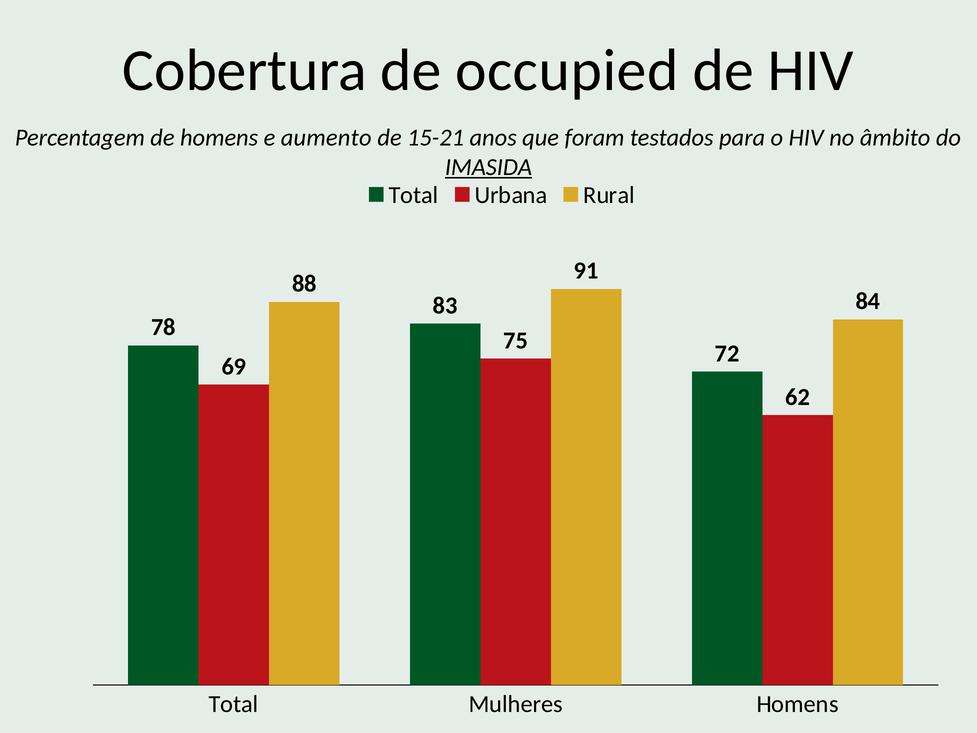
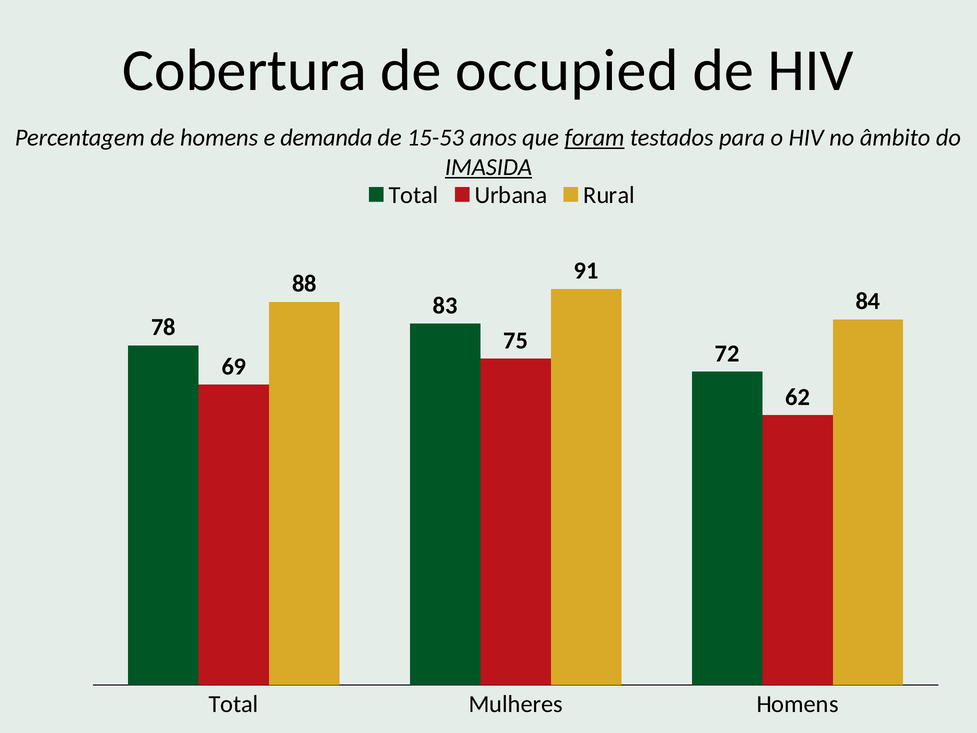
aumento: aumento -> demanda (326, 138)
15-21: 15-21 -> 15-53 (436, 138)
foram underline: none -> present (594, 138)
